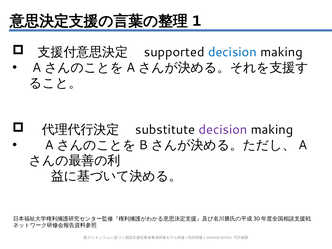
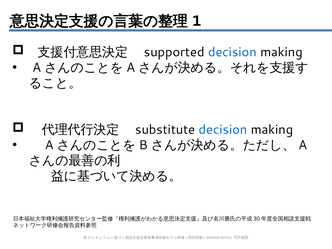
decision colour: purple -> blue (223, 130)
